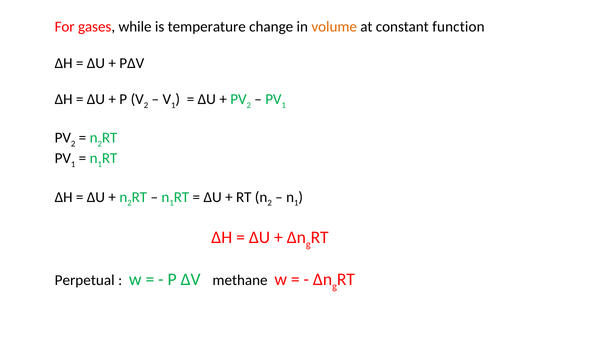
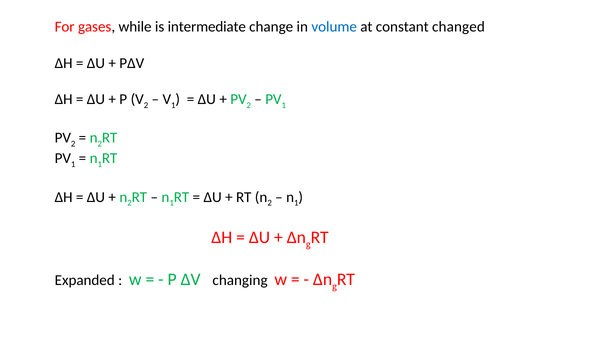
temperature: temperature -> intermediate (207, 27)
volume colour: orange -> blue (334, 27)
function: function -> changed (458, 27)
Perpetual: Perpetual -> Expanded (85, 281)
methane: methane -> changing (240, 281)
